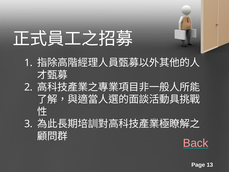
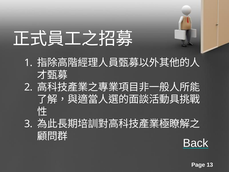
Back colour: pink -> white (196, 143)
